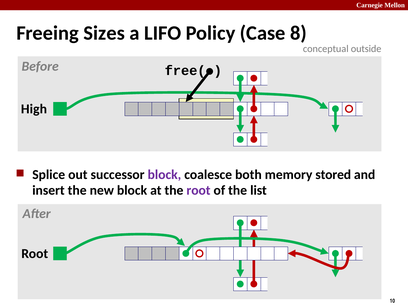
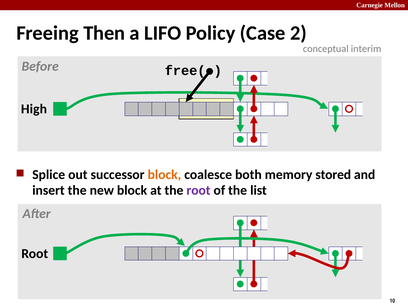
Sizes: Sizes -> Then (104, 33)
8: 8 -> 2 (298, 33)
outside: outside -> interim (366, 49)
block colour: purple -> orange (164, 175)
